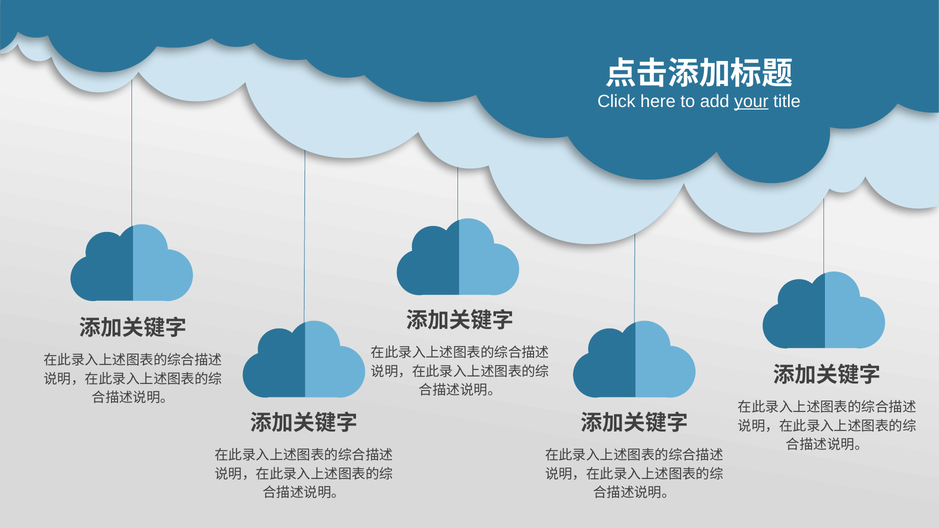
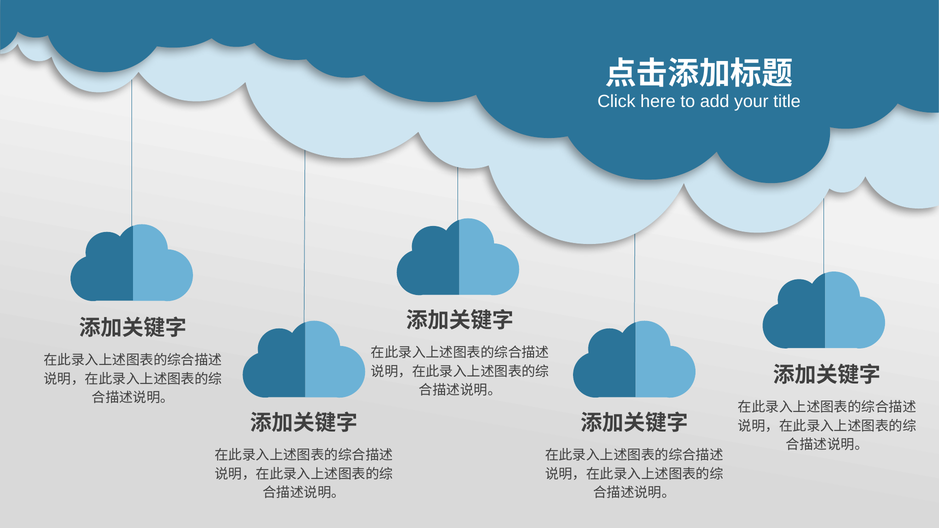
your underline: present -> none (751, 101)
